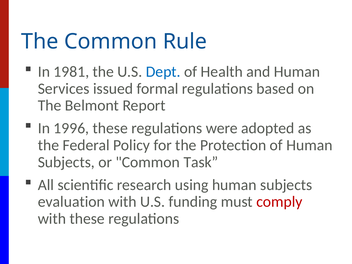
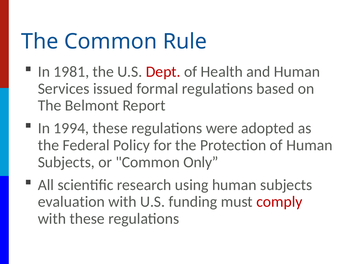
Dept colour: blue -> red (163, 72)
1996: 1996 -> 1994 (71, 128)
Task: Task -> Only (201, 162)
